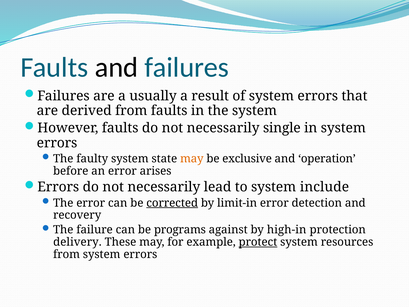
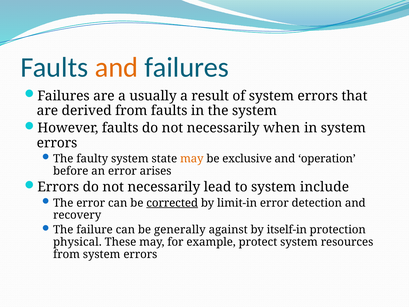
and colour: black -> orange (116, 68)
single: single -> when (282, 128)
programs: programs -> generally (180, 230)
high-in: high-in -> itself-in (287, 230)
delivery: delivery -> physical (77, 242)
protect underline: present -> none (258, 242)
